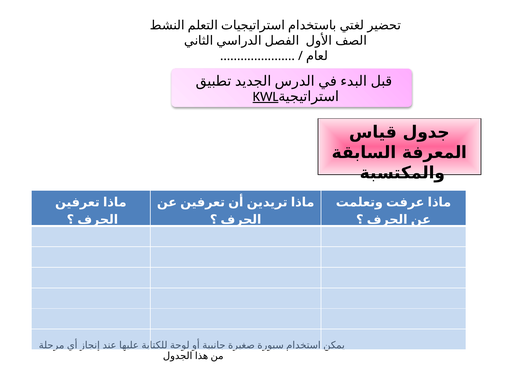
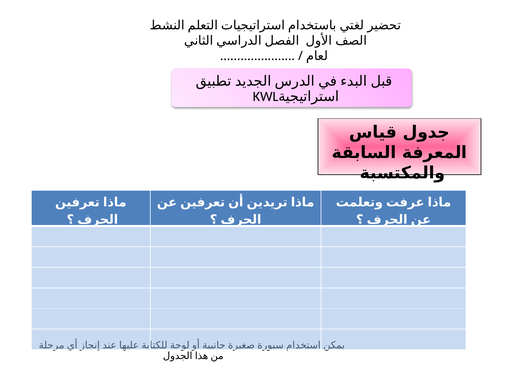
KWL underline: present -> none (266, 96)
